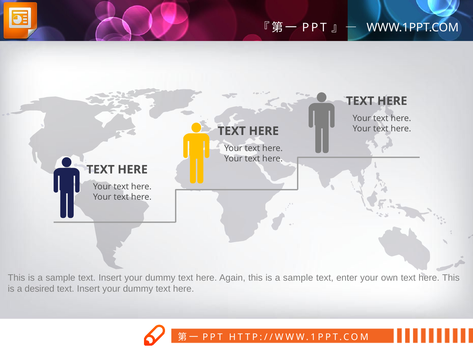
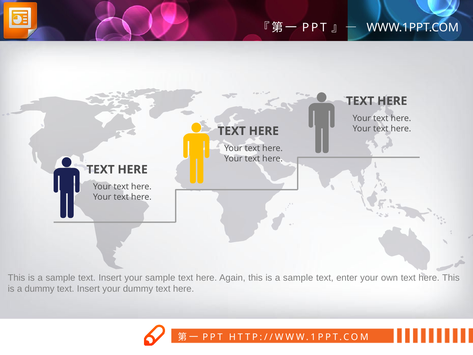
dummy: dummy -> sample (160, 277)
a desired: desired -> dummy (40, 289)
